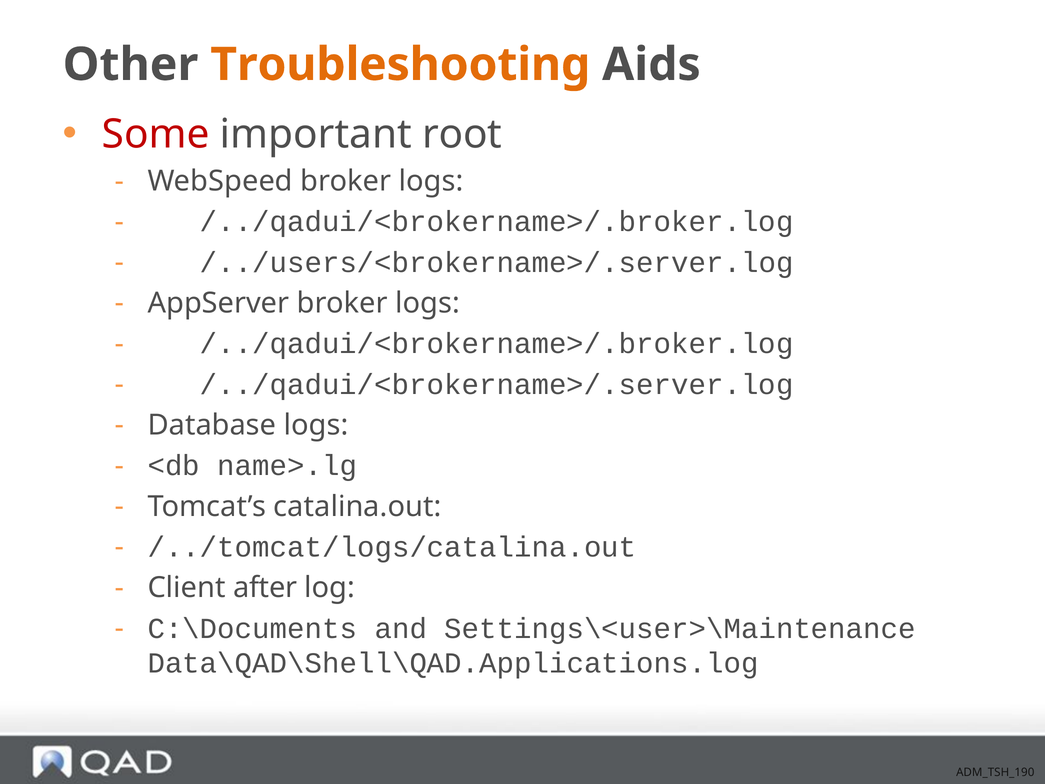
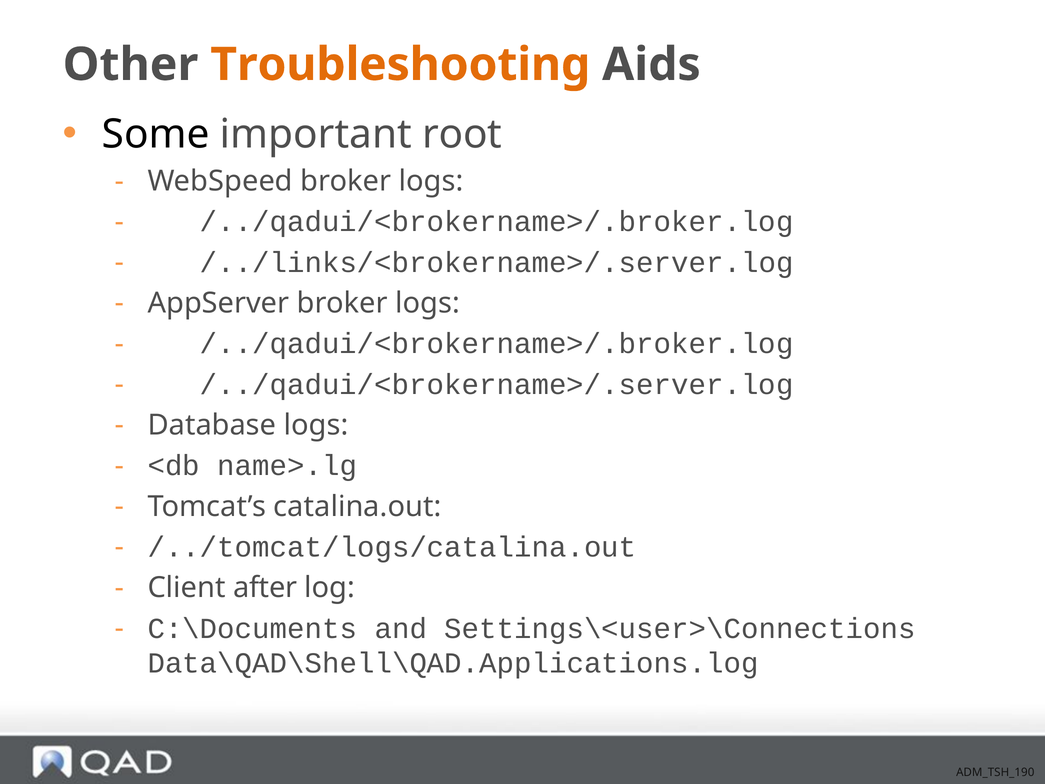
Some colour: red -> black (156, 134)
/../users/<brokername>/.server.log: /../users/<brokername>/.server.log -> /../links/<brokername>/.server.log (497, 262)
Settings\<user>\Maintenance: Settings\<user>\Maintenance -> Settings\<user>\Connections (680, 628)
